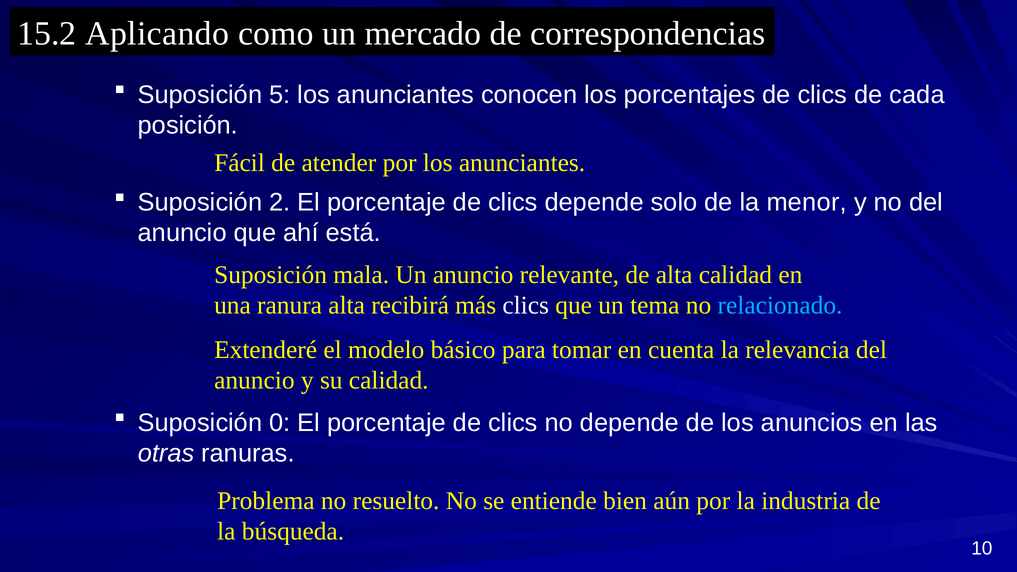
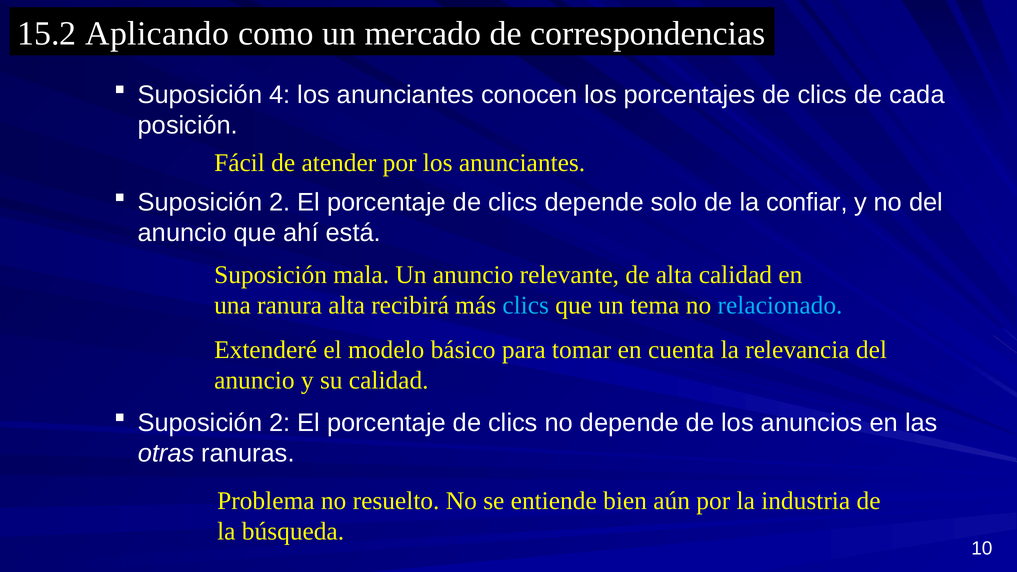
5: 5 -> 4 (280, 95)
menor: menor -> confiar (807, 202)
clics colour: white -> light blue (526, 305)
0: 0 -> 2 (280, 423)
